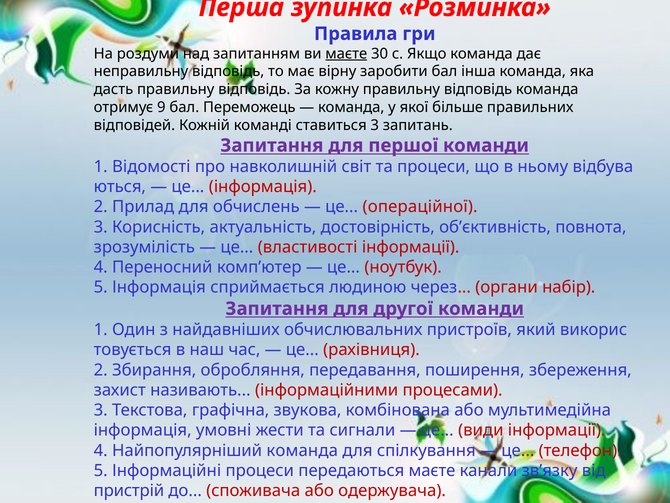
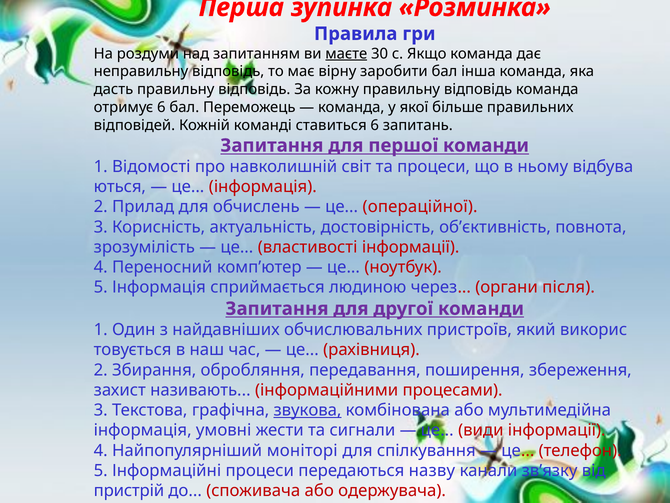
отримує 9: 9 -> 6 (161, 107)
ставиться 3: 3 -> 6 (375, 125)
набір: набір -> після (569, 287)
звукова underline: none -> present (308, 410)
Найпопулярніший команда: команда -> моніторі (302, 450)
передаються маєте: маєте -> назву (432, 470)
